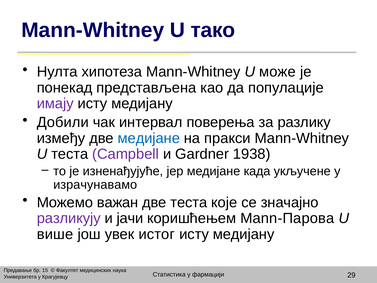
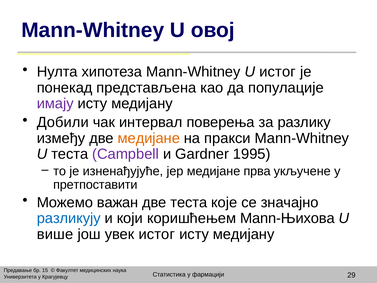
тако: тако -> овој (213, 30)
U може: може -> истог (277, 72)
медијане colour: blue -> orange (149, 138)
1938: 1938 -> 1995 (252, 154)
када: када -> прва (257, 171)
израчунавамо: израчунавамо -> претпоставити (95, 185)
разликују colour: purple -> blue (69, 218)
јачи: јачи -> који (130, 218)
Мann-Парова: Мann-Парова -> Мann-Њихова (287, 218)
